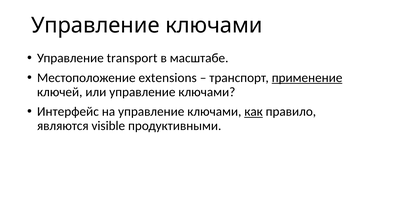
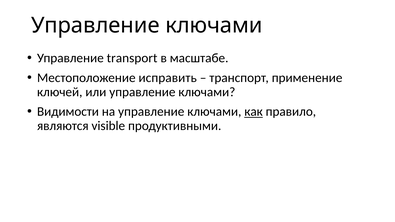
extensions: extensions -> исправить (168, 78)
применение underline: present -> none (307, 78)
Интерфейс: Интерфейс -> Видимости (68, 112)
